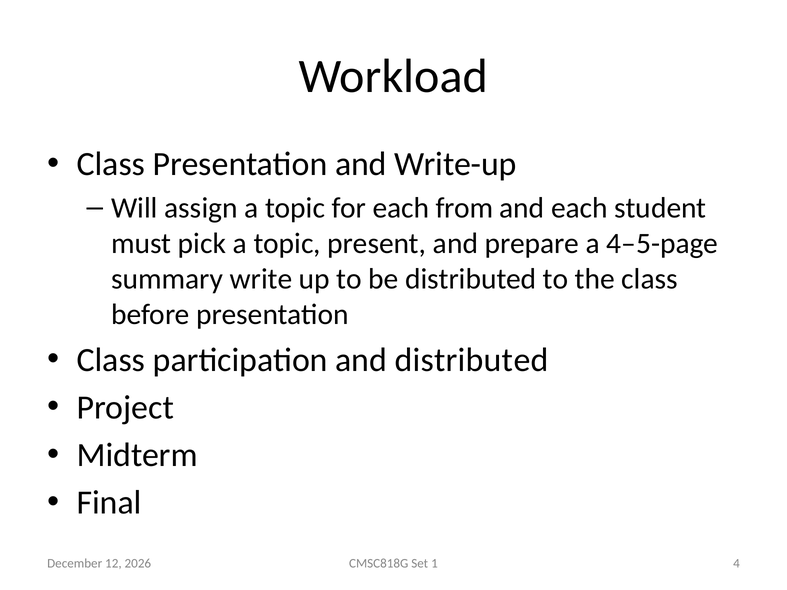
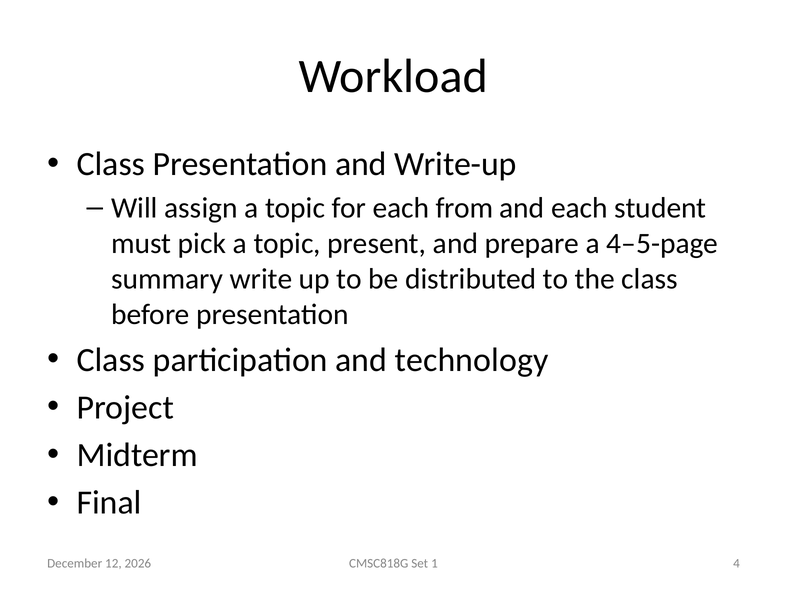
and distributed: distributed -> technology (472, 360)
